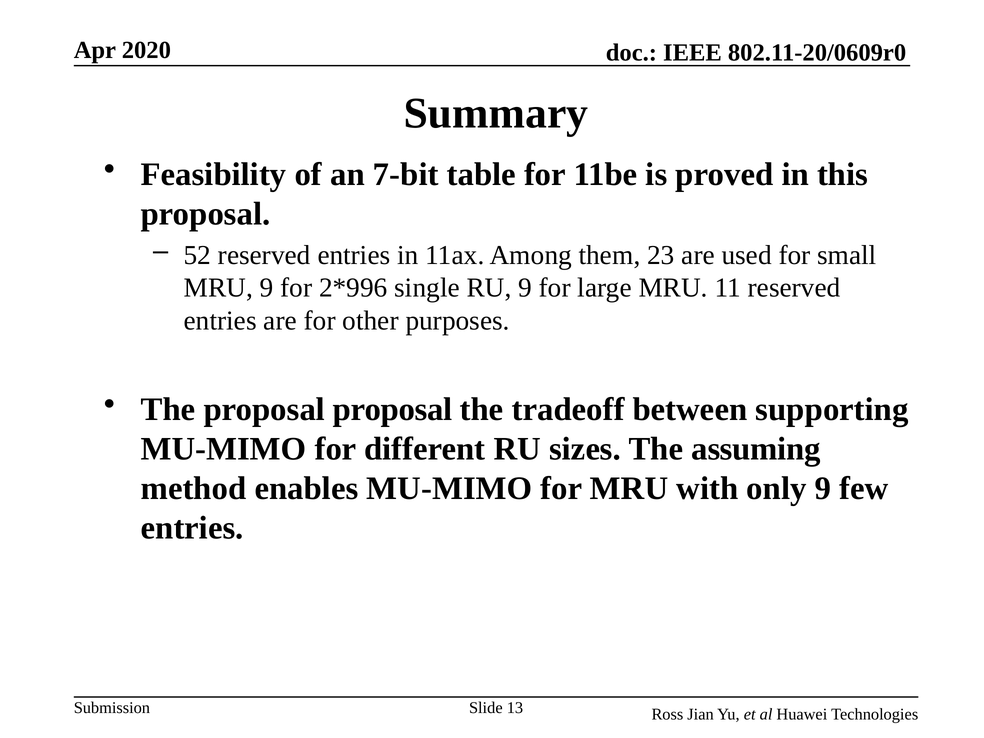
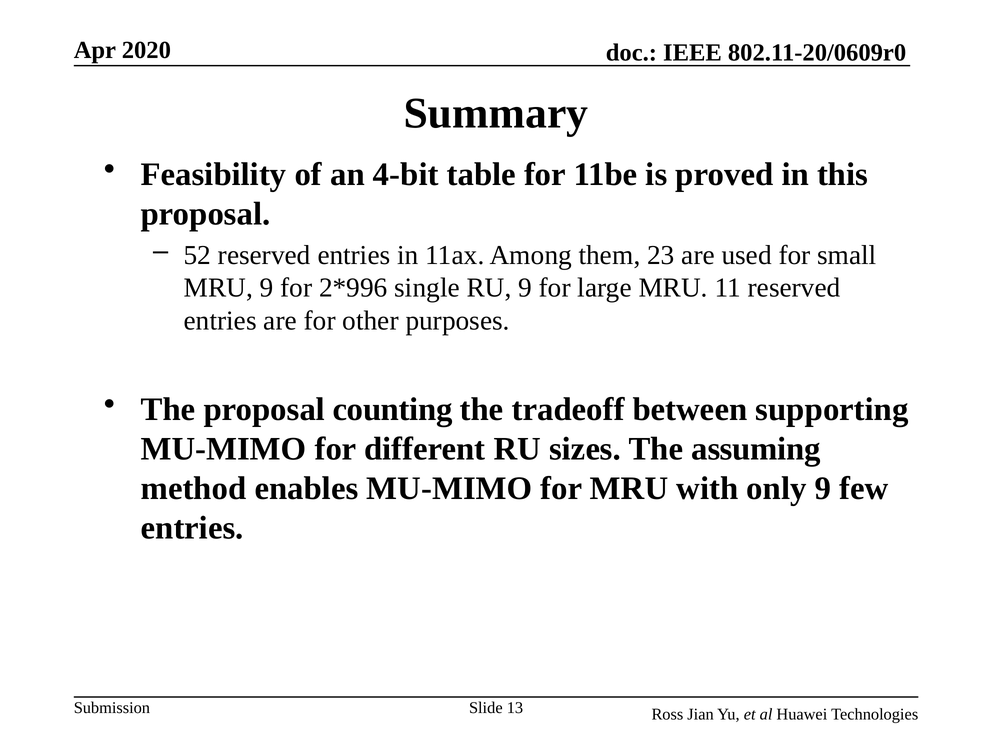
7-bit: 7-bit -> 4-bit (406, 175)
proposal proposal: proposal -> counting (393, 410)
